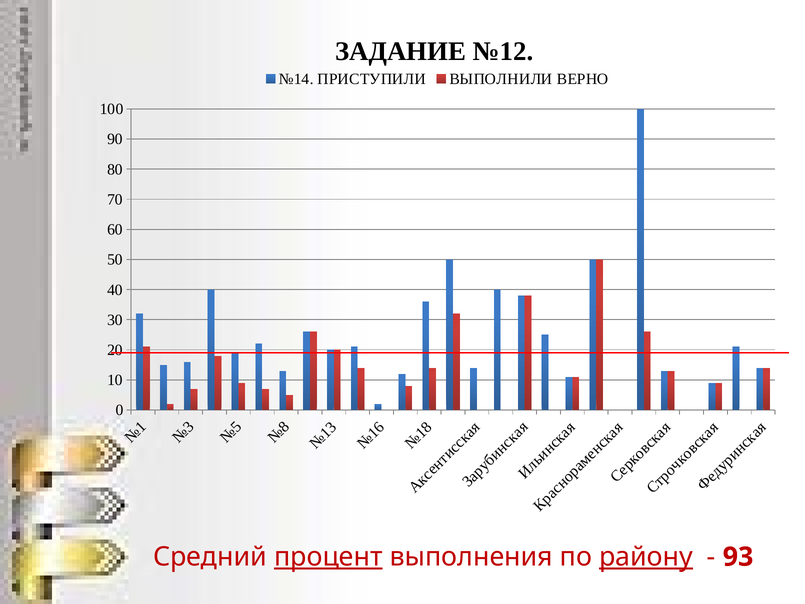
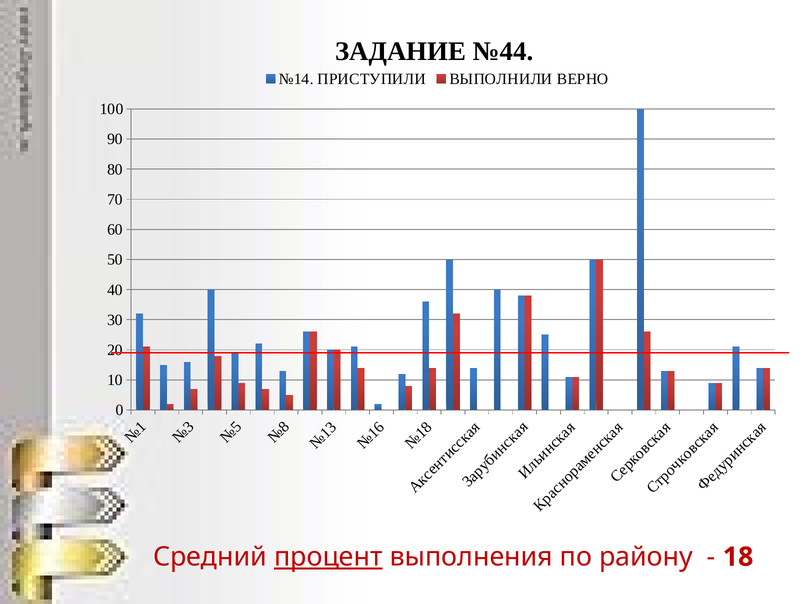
№12: №12 -> №44 (503, 51)
району underline: present -> none (646, 557)
93: 93 -> 18 (738, 557)
